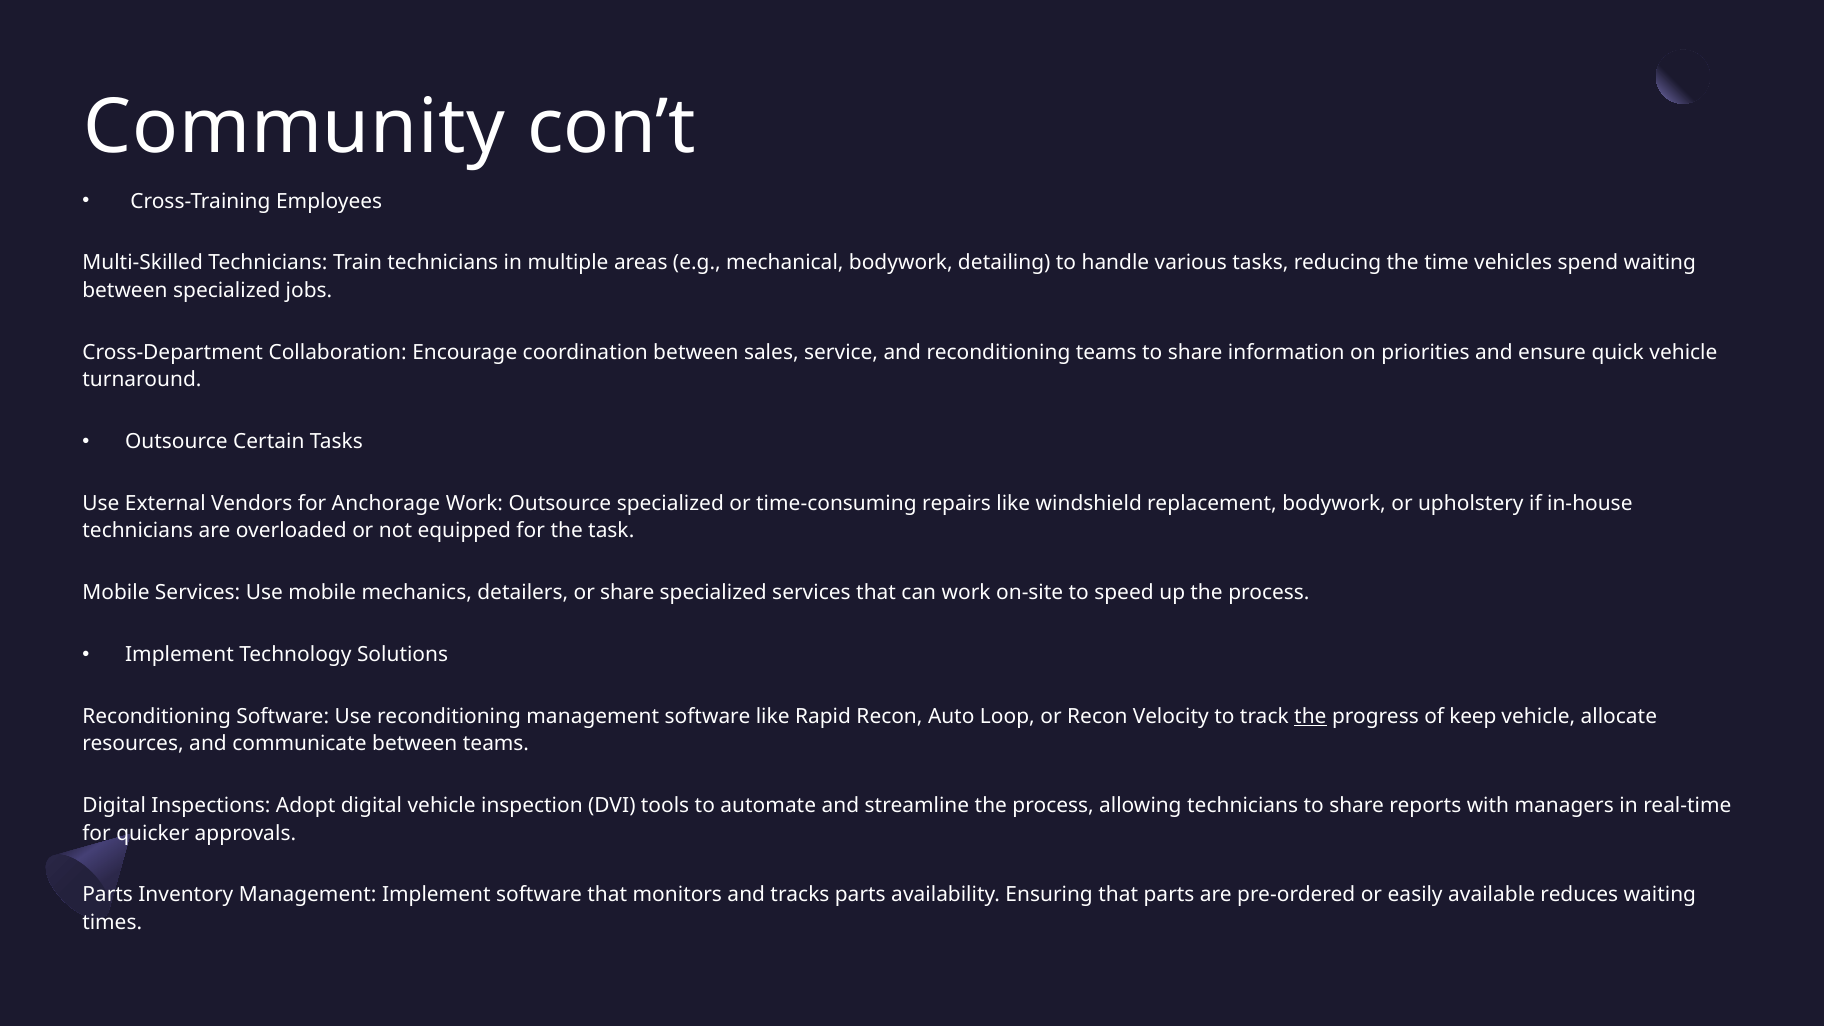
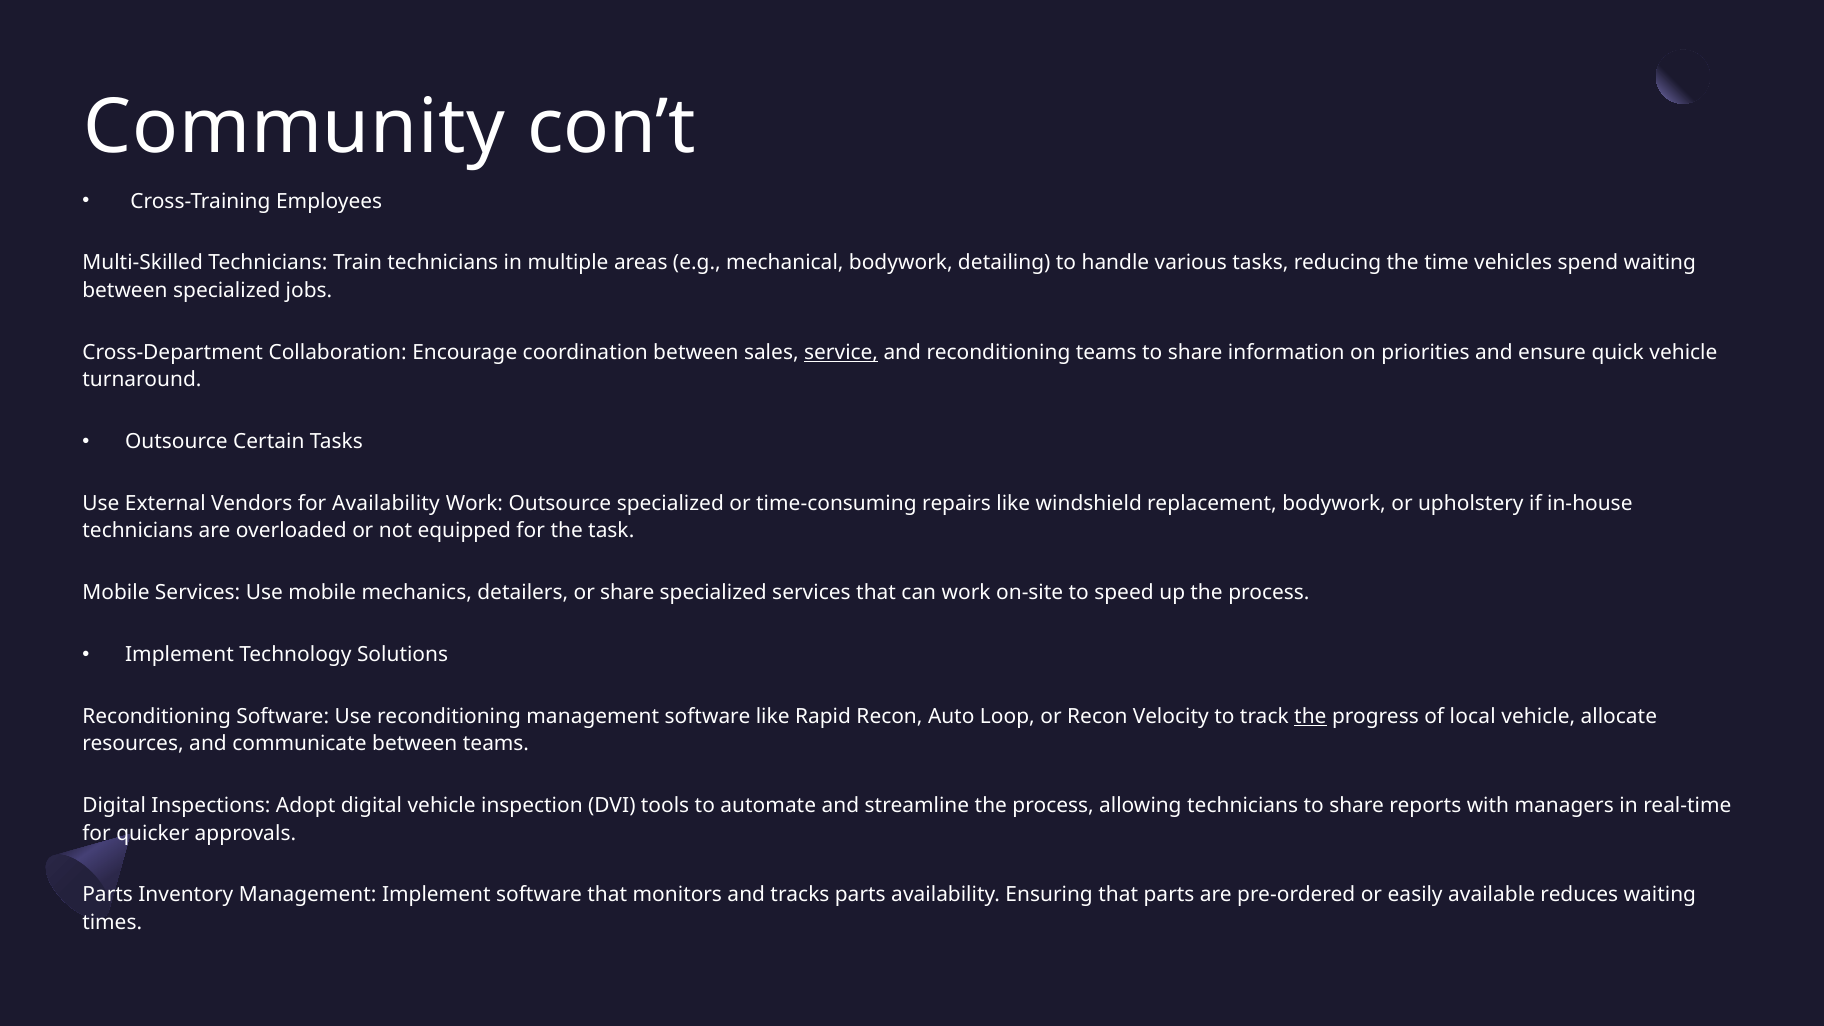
service underline: none -> present (841, 352)
for Anchorage: Anchorage -> Availability (386, 503)
keep: keep -> local (1473, 716)
